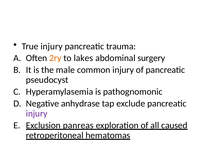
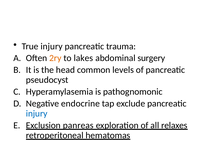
male: male -> head (65, 70)
common injury: injury -> levels (123, 70)
anhydrase: anhydrase -> endocrine (80, 104)
injury colour: purple -> blue (37, 114)
caused: caused -> relaxes (174, 126)
